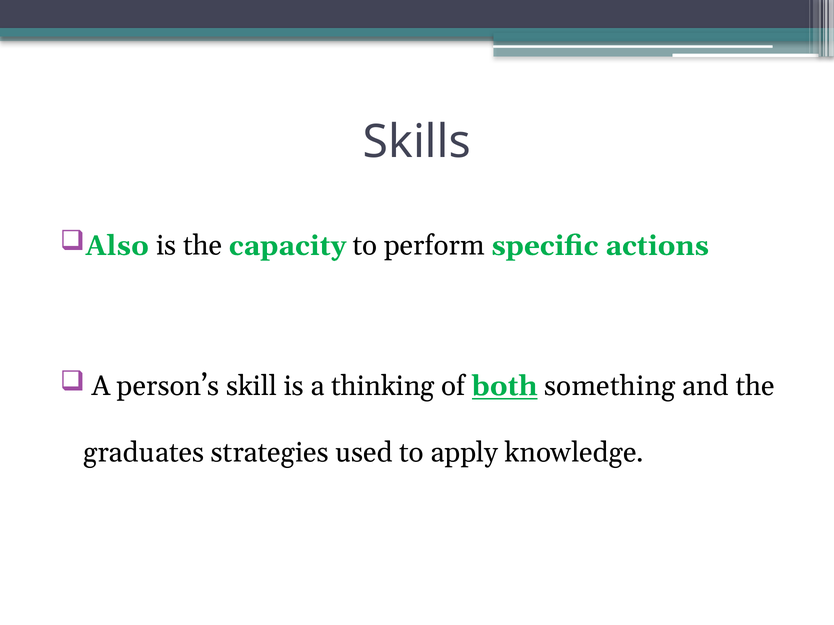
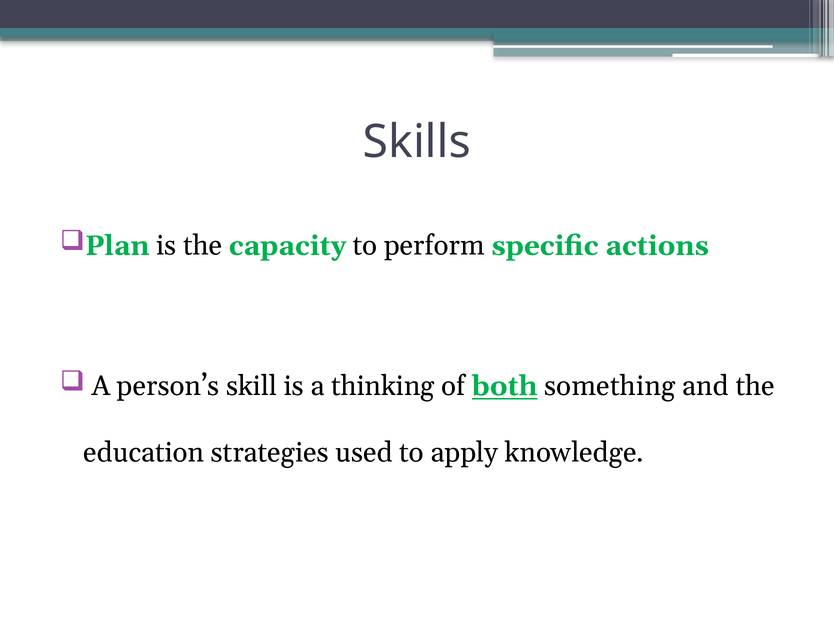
Also: Also -> Plan (117, 246)
graduates: graduates -> education (144, 453)
